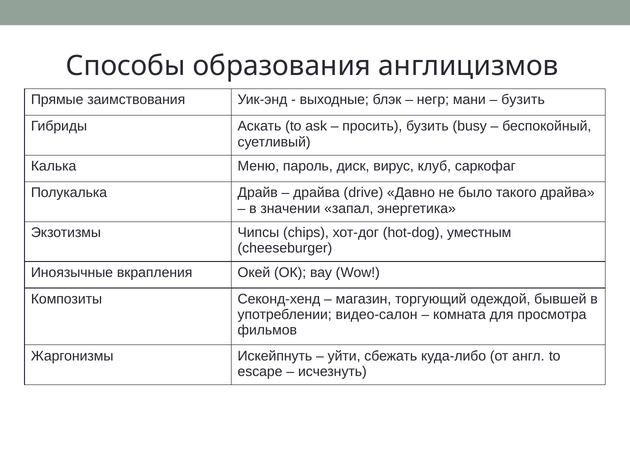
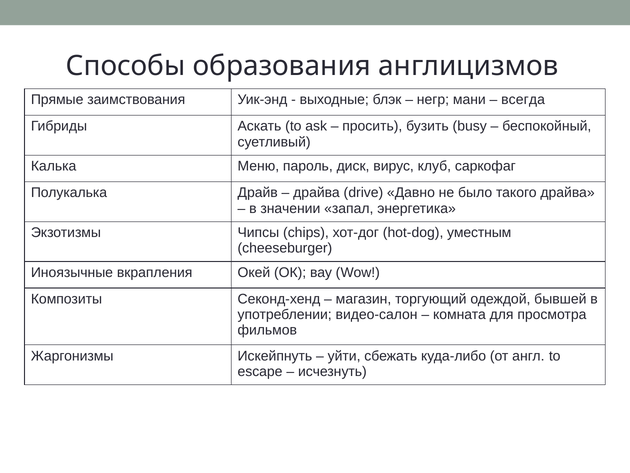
бузить: бузить -> всегда (523, 100)
